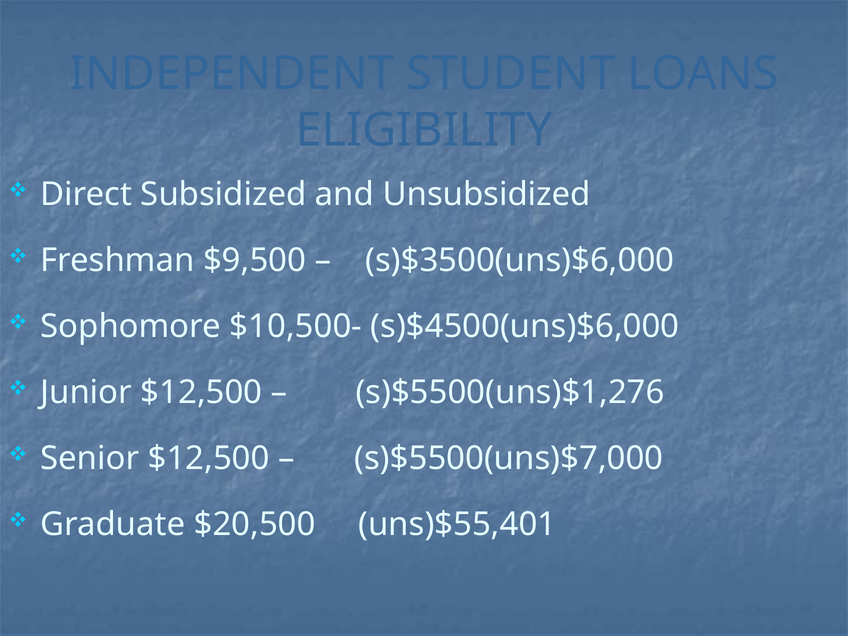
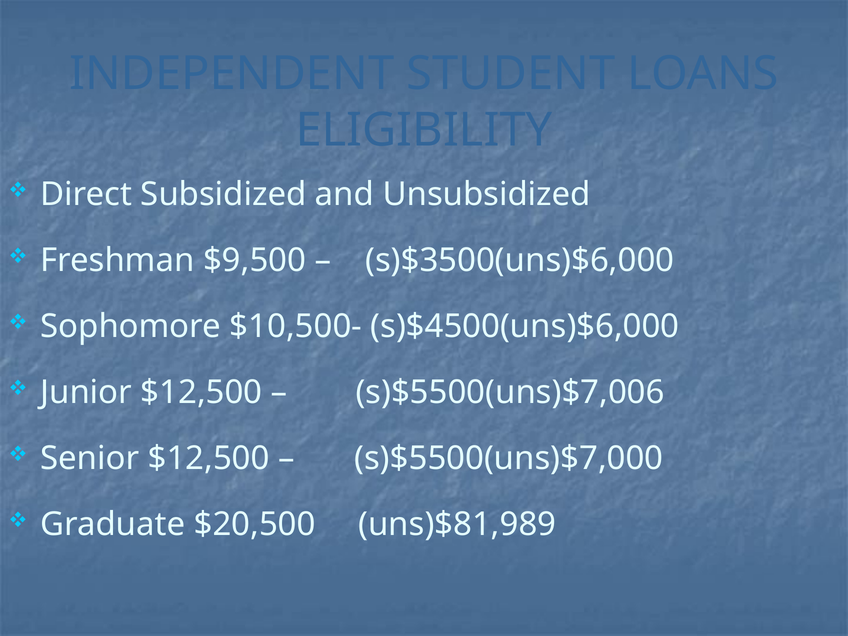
s)$5500(uns)$1,276: s)$5500(uns)$1,276 -> s)$5500(uns)$7,006 (510, 393)
uns)$55,401: uns)$55,401 -> uns)$81,989 (457, 525)
